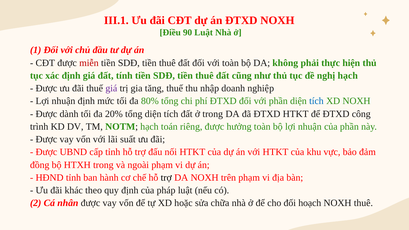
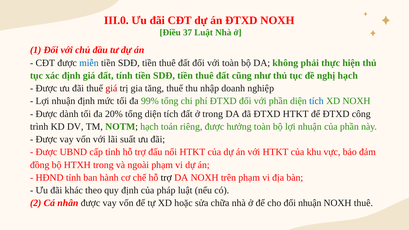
III.1: III.1 -> III.0 (116, 21)
90: 90 -> 37 (188, 33)
miễn colour: red -> blue (89, 63)
giá colour: purple -> red (111, 88)
80%: 80% -> 99% (150, 101)
đối hoạch: hoạch -> nhuận (310, 203)
